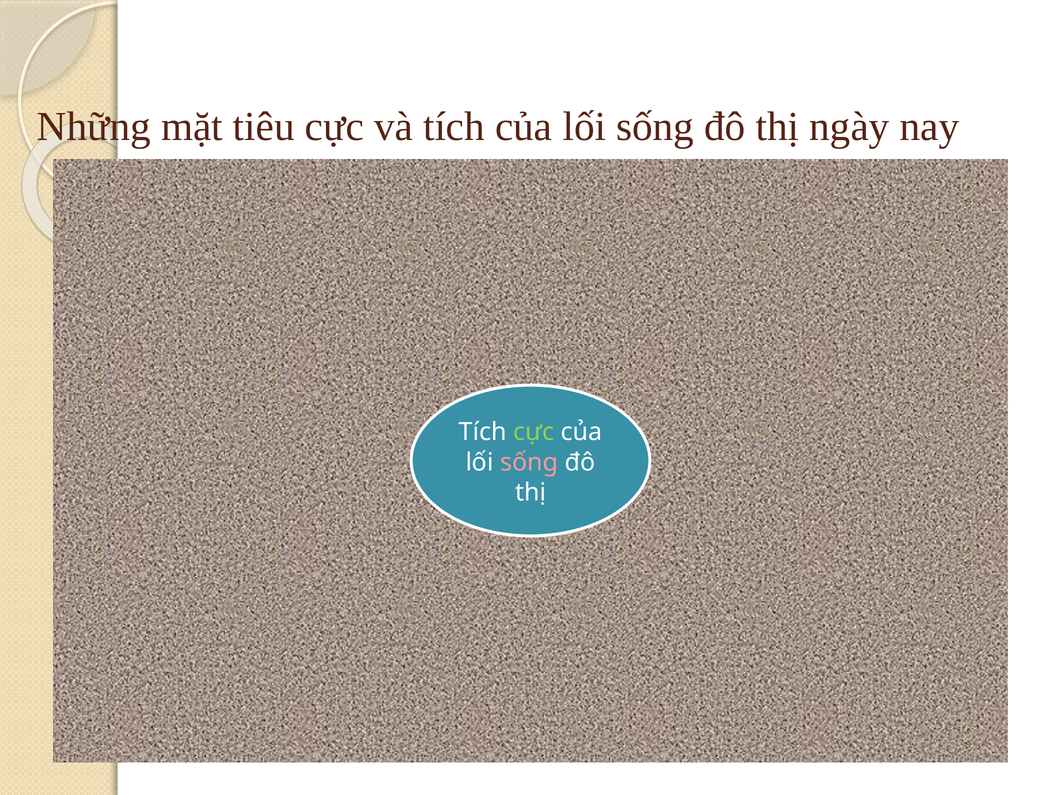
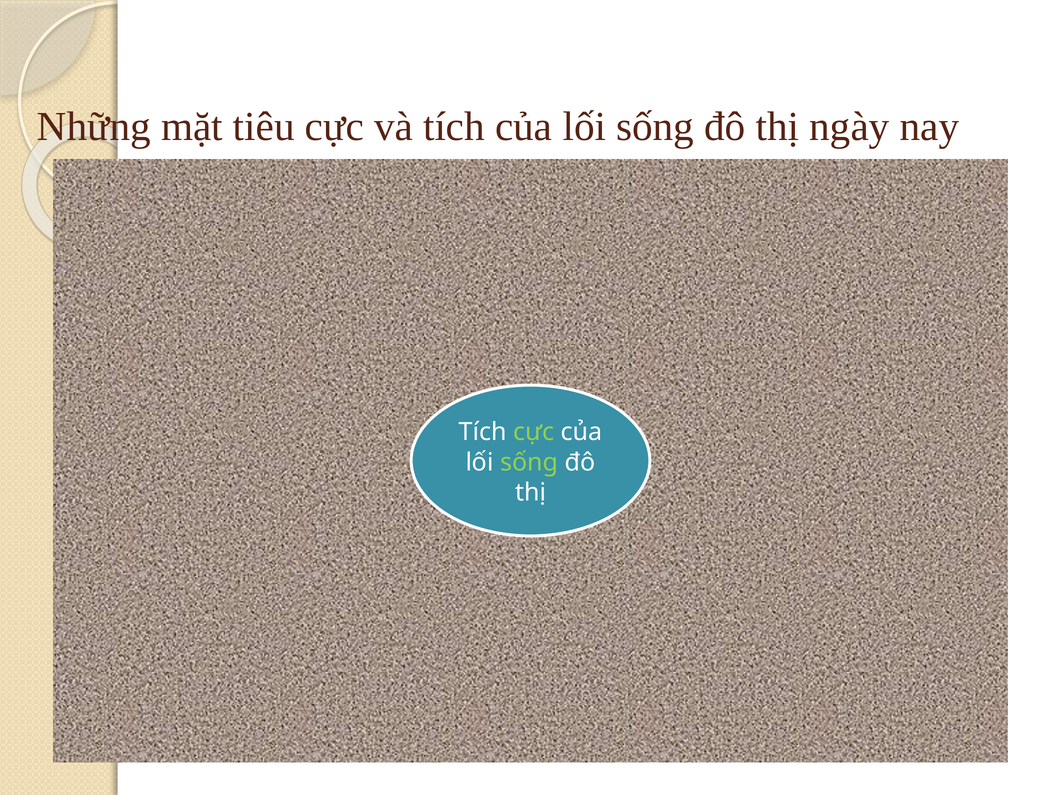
sống colour: pink -> light green (529, 463)
